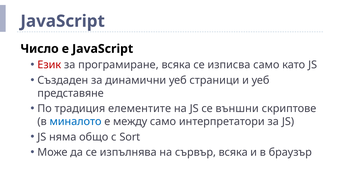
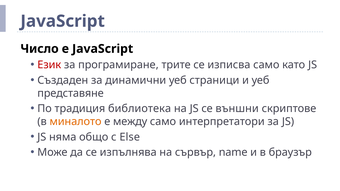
програмиране всяка: всяка -> трите (176, 65)
елементите: елементите -> библиотека (140, 109)
миналото colour: blue -> orange (76, 122)
Sort: Sort -> Else (130, 137)
сървър всяка: всяка -> name (233, 153)
